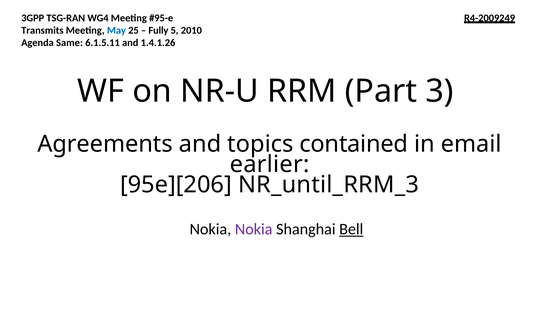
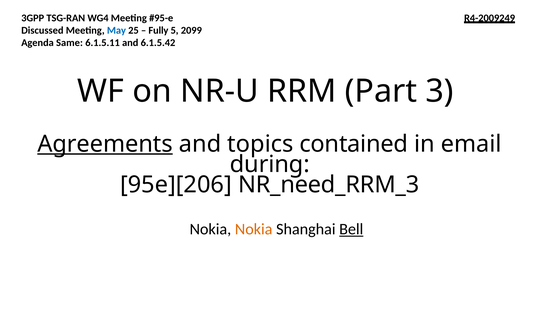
Transmits: Transmits -> Discussed (42, 30)
2010: 2010 -> 2099 (191, 30)
1.4.1.26: 1.4.1.26 -> 6.1.5.42 (158, 43)
Agreements underline: none -> present (105, 144)
earlier: earlier -> during (270, 164)
NR_until_RRM_3: NR_until_RRM_3 -> NR_need_RRM_3 (329, 185)
Nokia colour: purple -> orange (254, 229)
